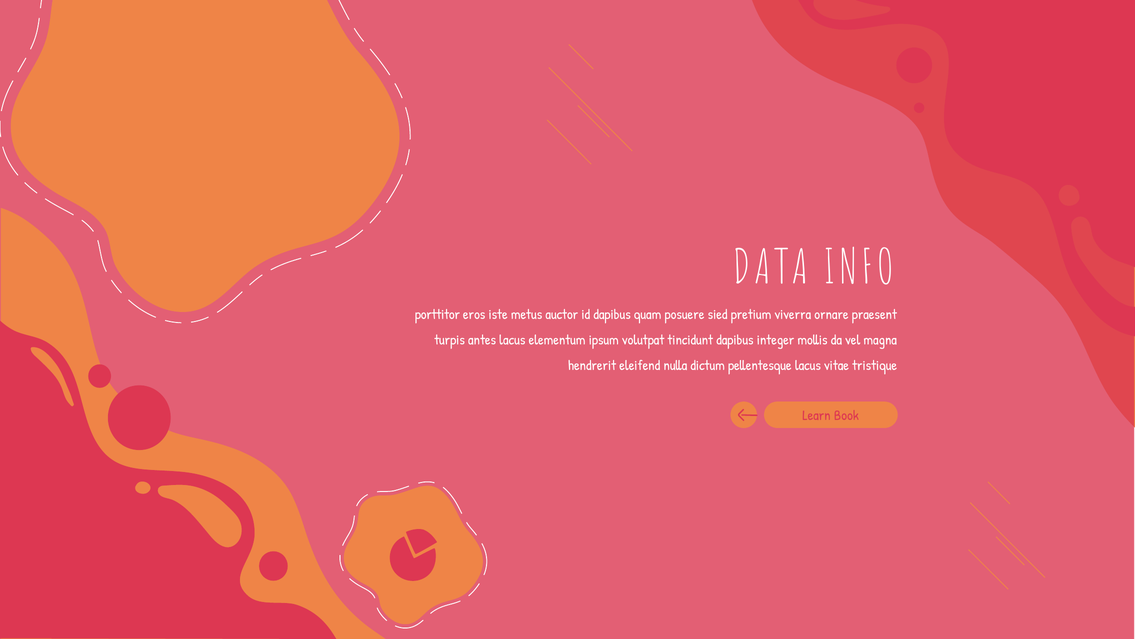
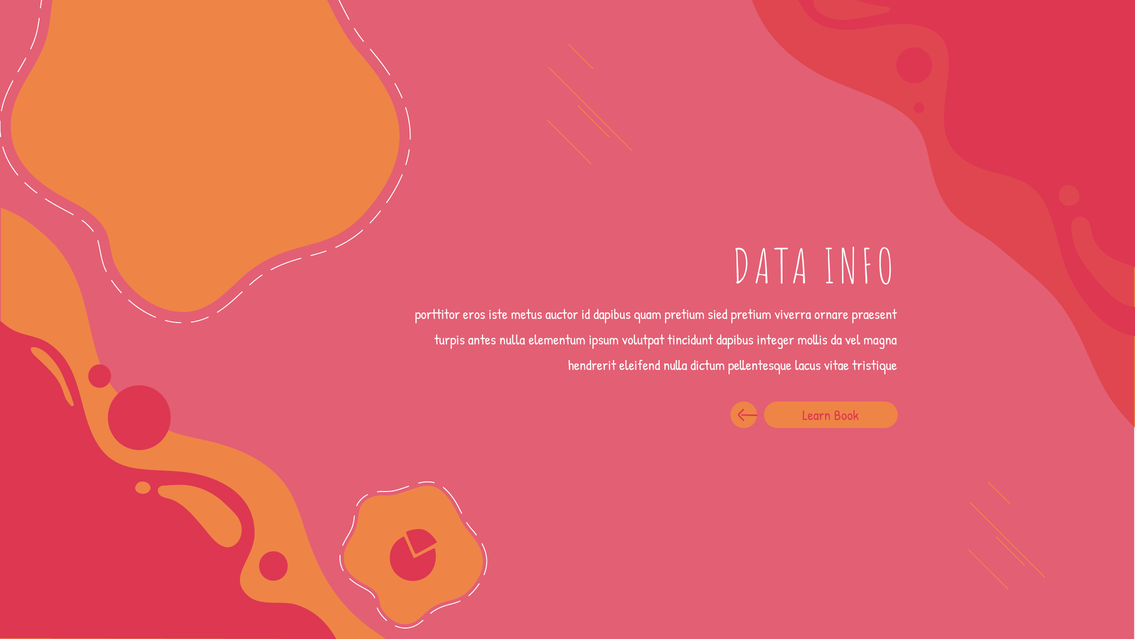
quam posuere: posuere -> pretium (685, 314)
antes lacus: lacus -> nulla (512, 340)
